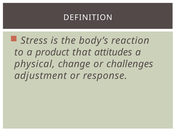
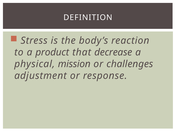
attitudes: attitudes -> decrease (113, 52)
change: change -> mission (74, 64)
